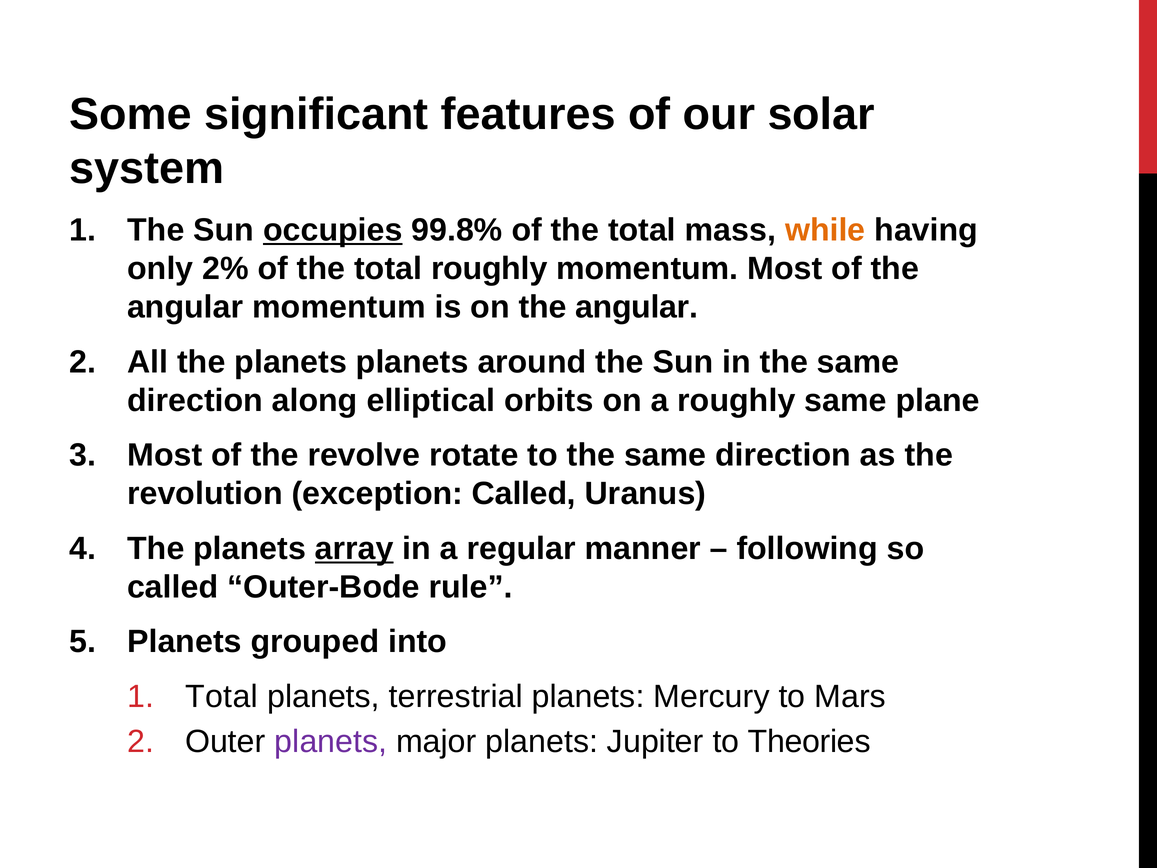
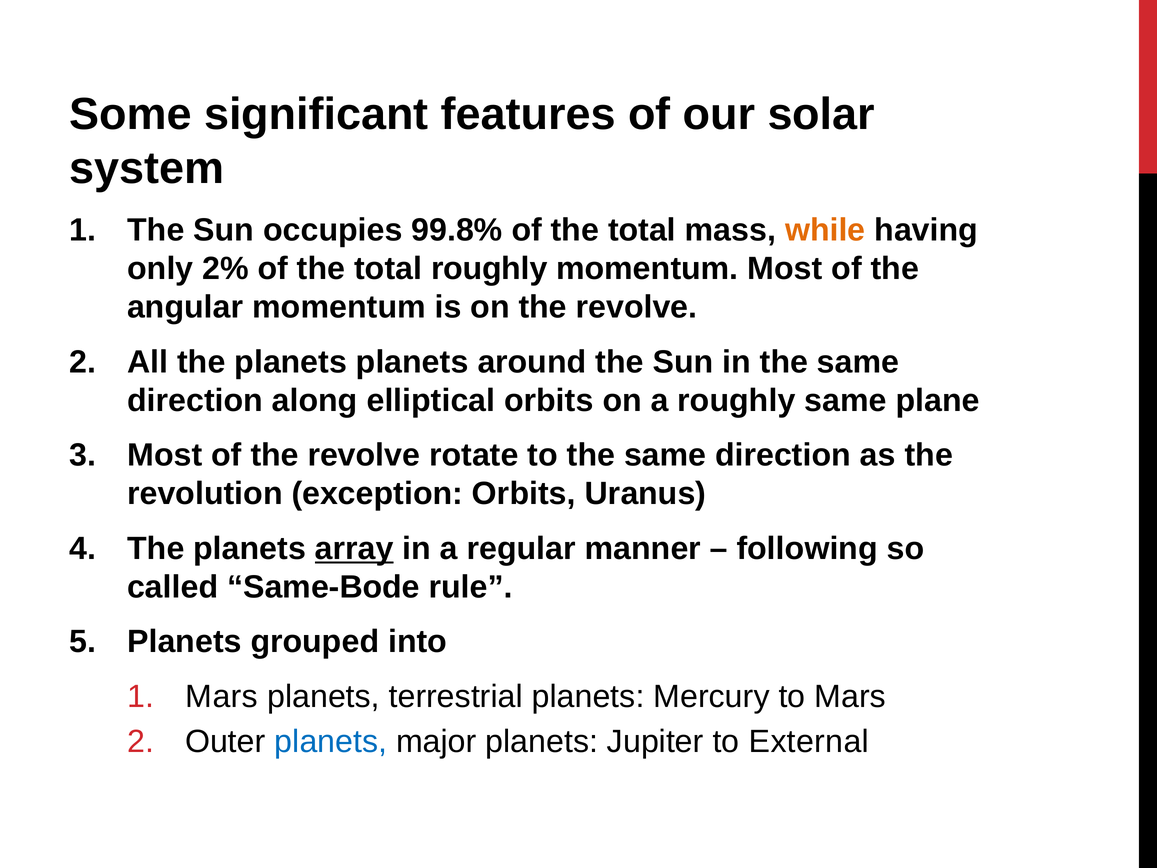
occupies underline: present -> none (333, 230)
on the angular: angular -> revolve (636, 307)
exception Called: Called -> Orbits (524, 494)
Outer-Bode: Outer-Bode -> Same-Bode (323, 587)
Total: Total -> Mars (222, 696)
planets colour: purple -> blue (331, 741)
Theories: Theories -> External (809, 741)
